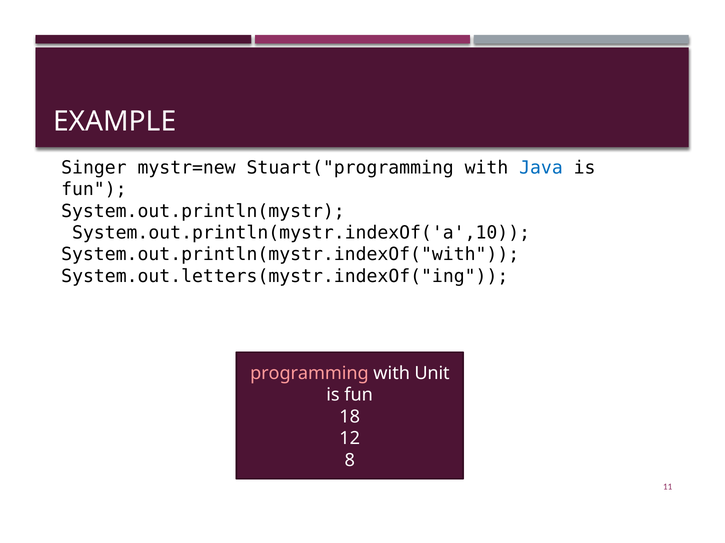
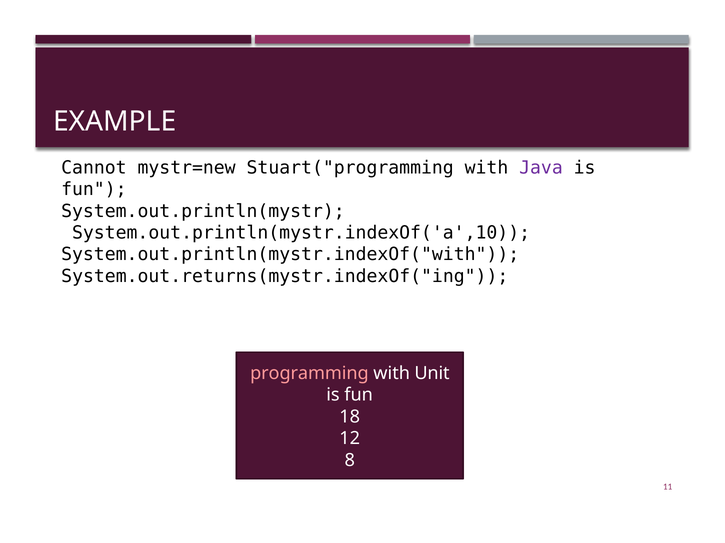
Singer: Singer -> Cannot (94, 168)
Java colour: blue -> purple (541, 168)
System.out.letters(mystr.indexOf("ing: System.out.letters(mystr.indexOf("ing -> System.out.returns(mystr.indexOf("ing (285, 277)
